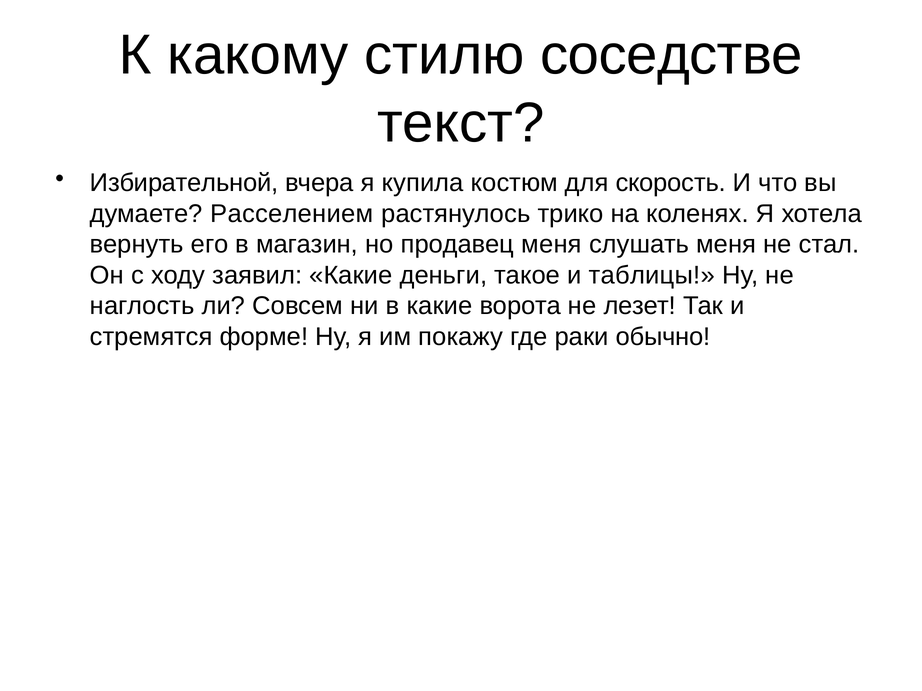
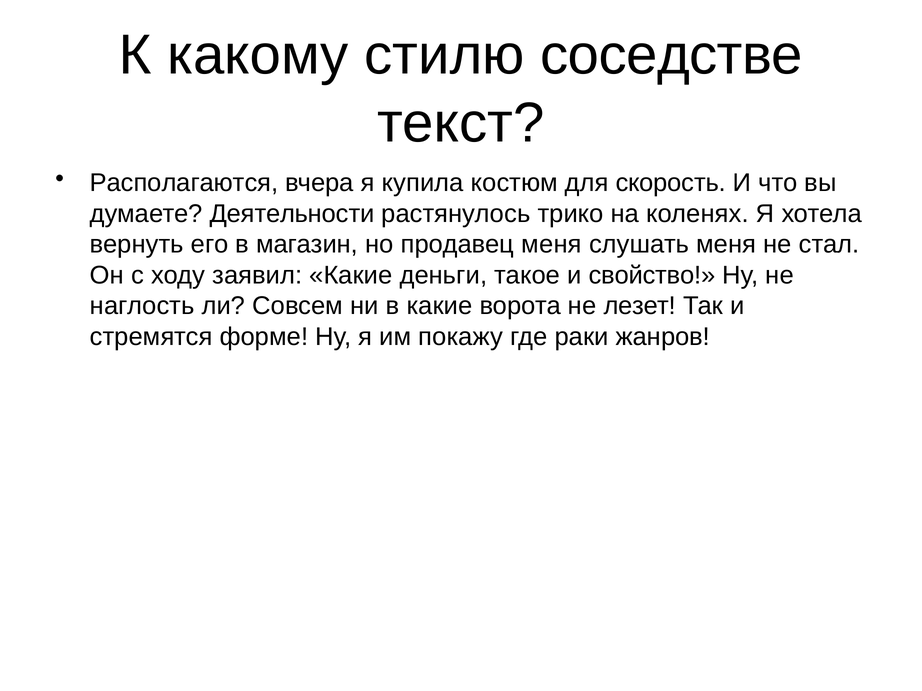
Избирательной: Избирательной -> Располагаются (184, 183)
Расселением: Расселением -> Деятельности (292, 214)
таблицы: таблицы -> свойство (652, 275)
обычно: обычно -> жанров (663, 337)
